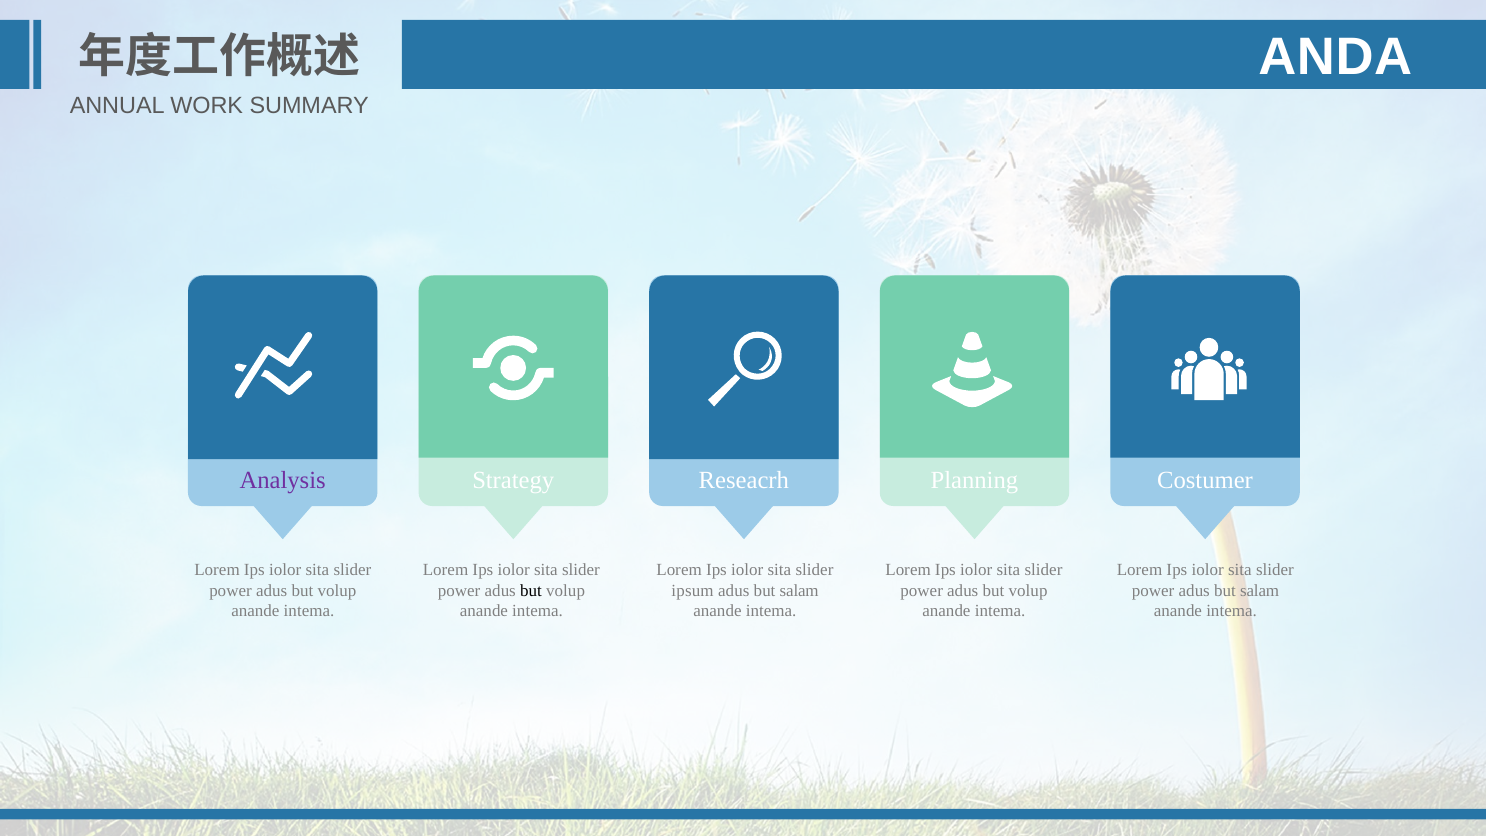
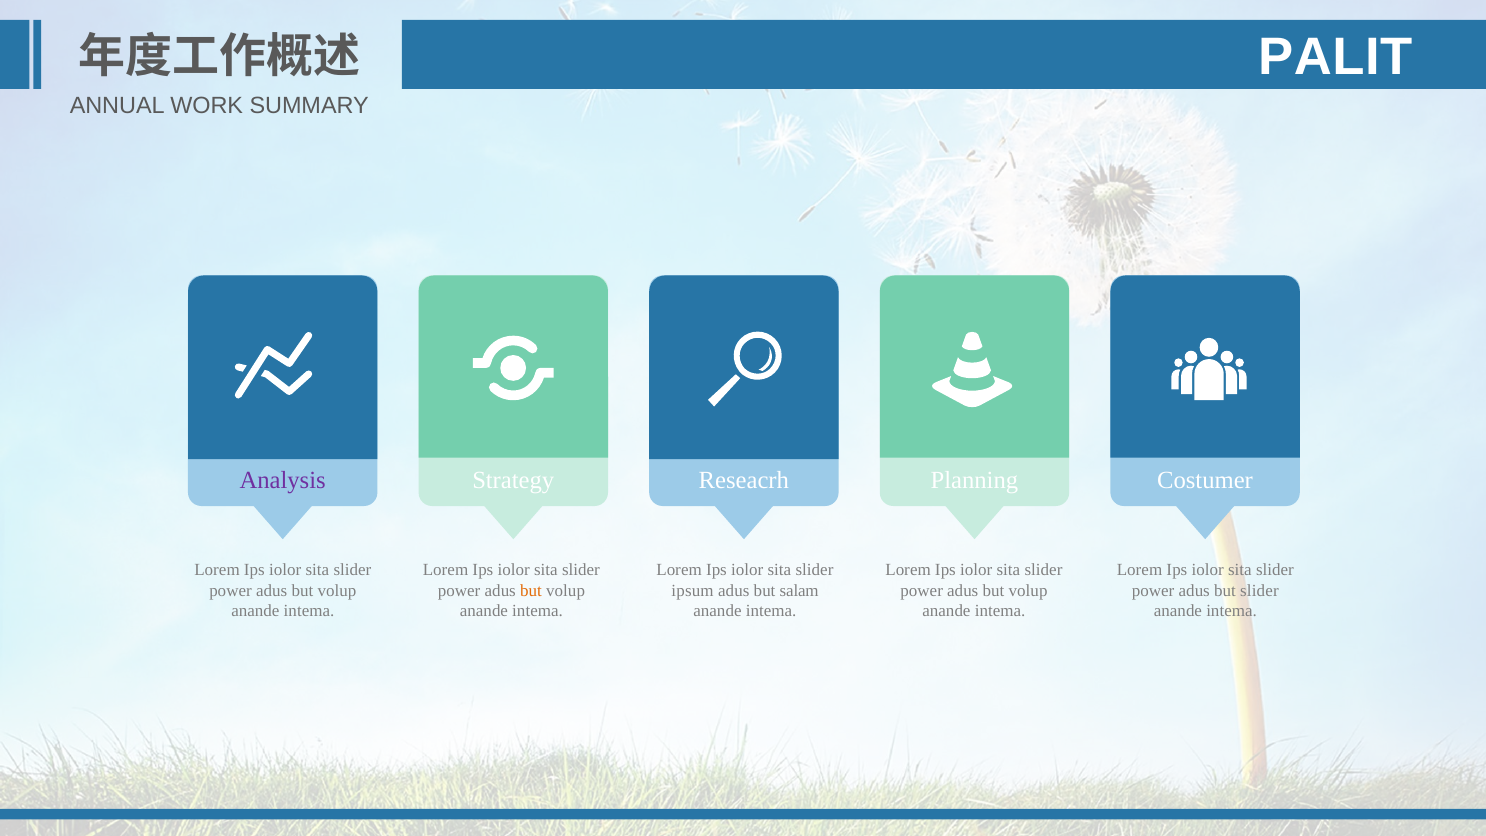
ANDA: ANDA -> PALIT (1335, 58)
but colour: black -> orange (531, 590)
power adus but salam: salam -> slider (1259, 590)
